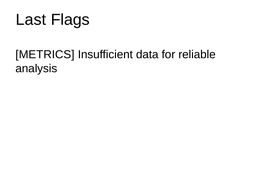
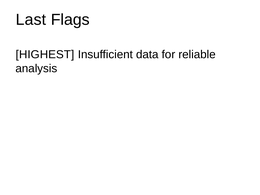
METRICS: METRICS -> HIGHEST (45, 55)
